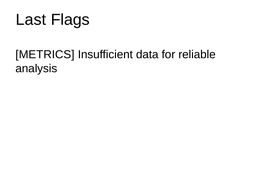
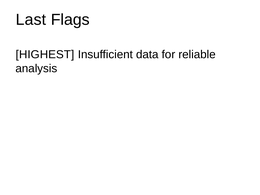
METRICS: METRICS -> HIGHEST (45, 55)
